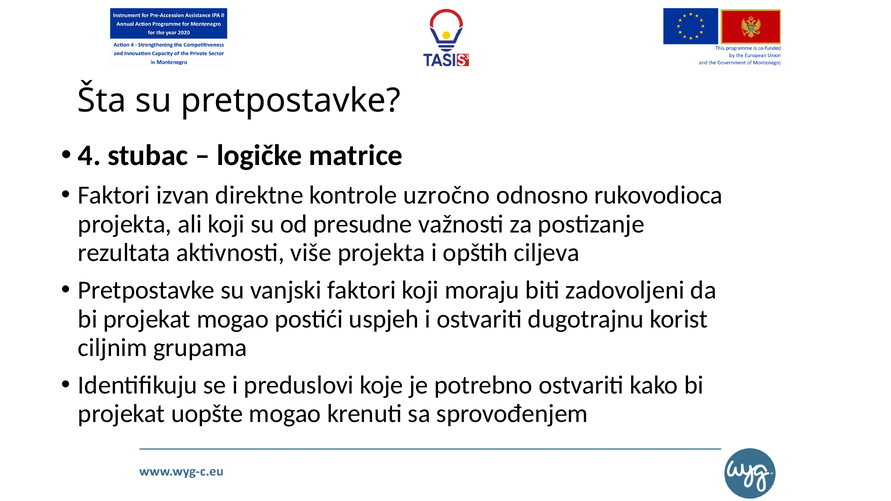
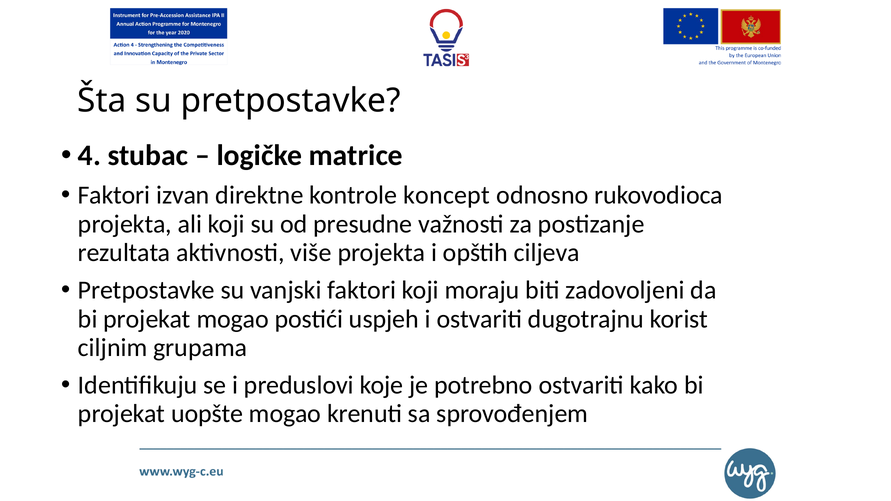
uzročno: uzročno -> koncept (447, 195)
